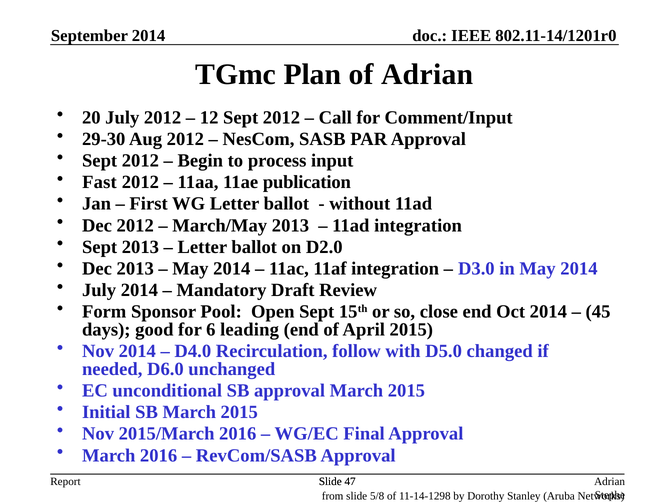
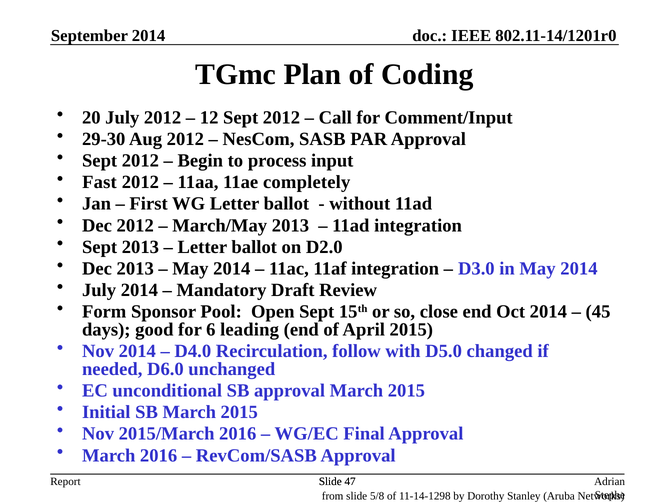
of Adrian: Adrian -> Coding (427, 75)
publication: publication -> completely (307, 182)
